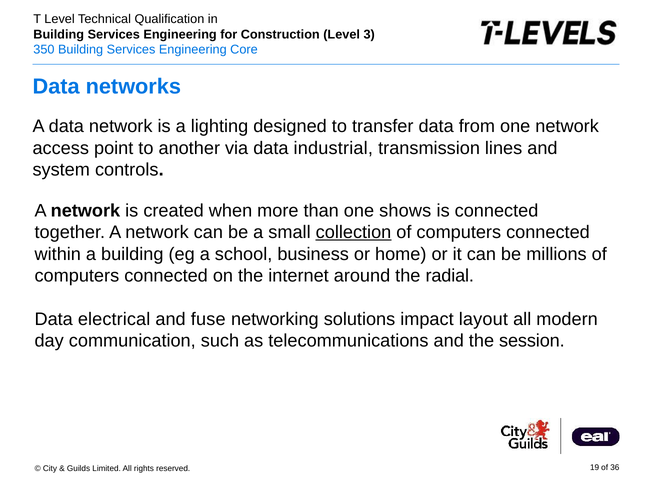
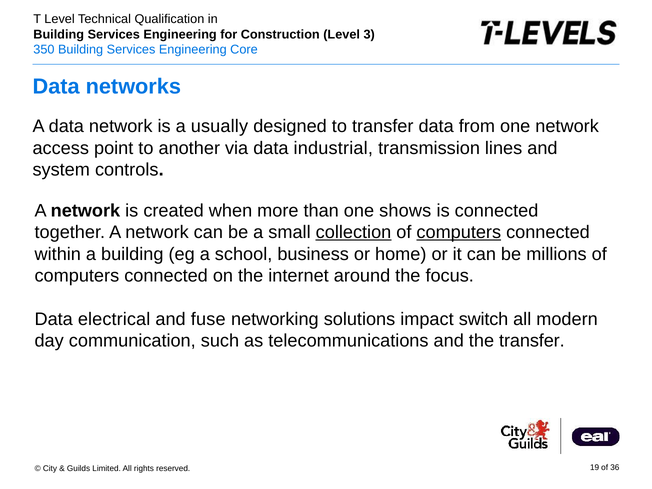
lighting: lighting -> usually (219, 126)
computers underline: none -> present (459, 232)
radial: radial -> focus (450, 276)
layout: layout -> switch (484, 319)
the session: session -> transfer (532, 341)
